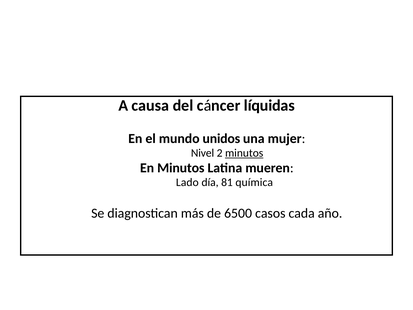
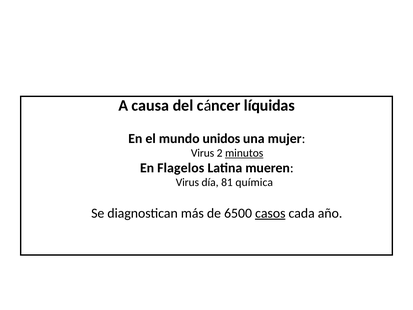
Nivel: Nivel -> Virus (203, 153)
En Minutos: Minutos -> Flagelos (181, 168)
Lado: Lado -> Virus (187, 182)
casos underline: none -> present (270, 213)
